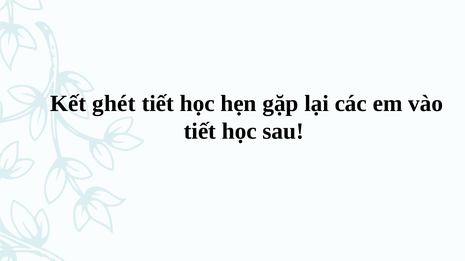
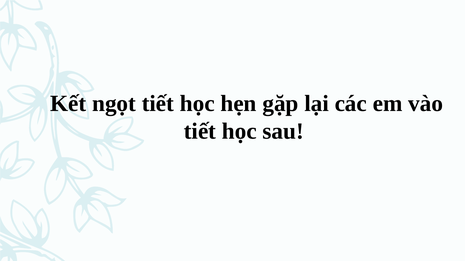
ghét: ghét -> ngọt (114, 104)
